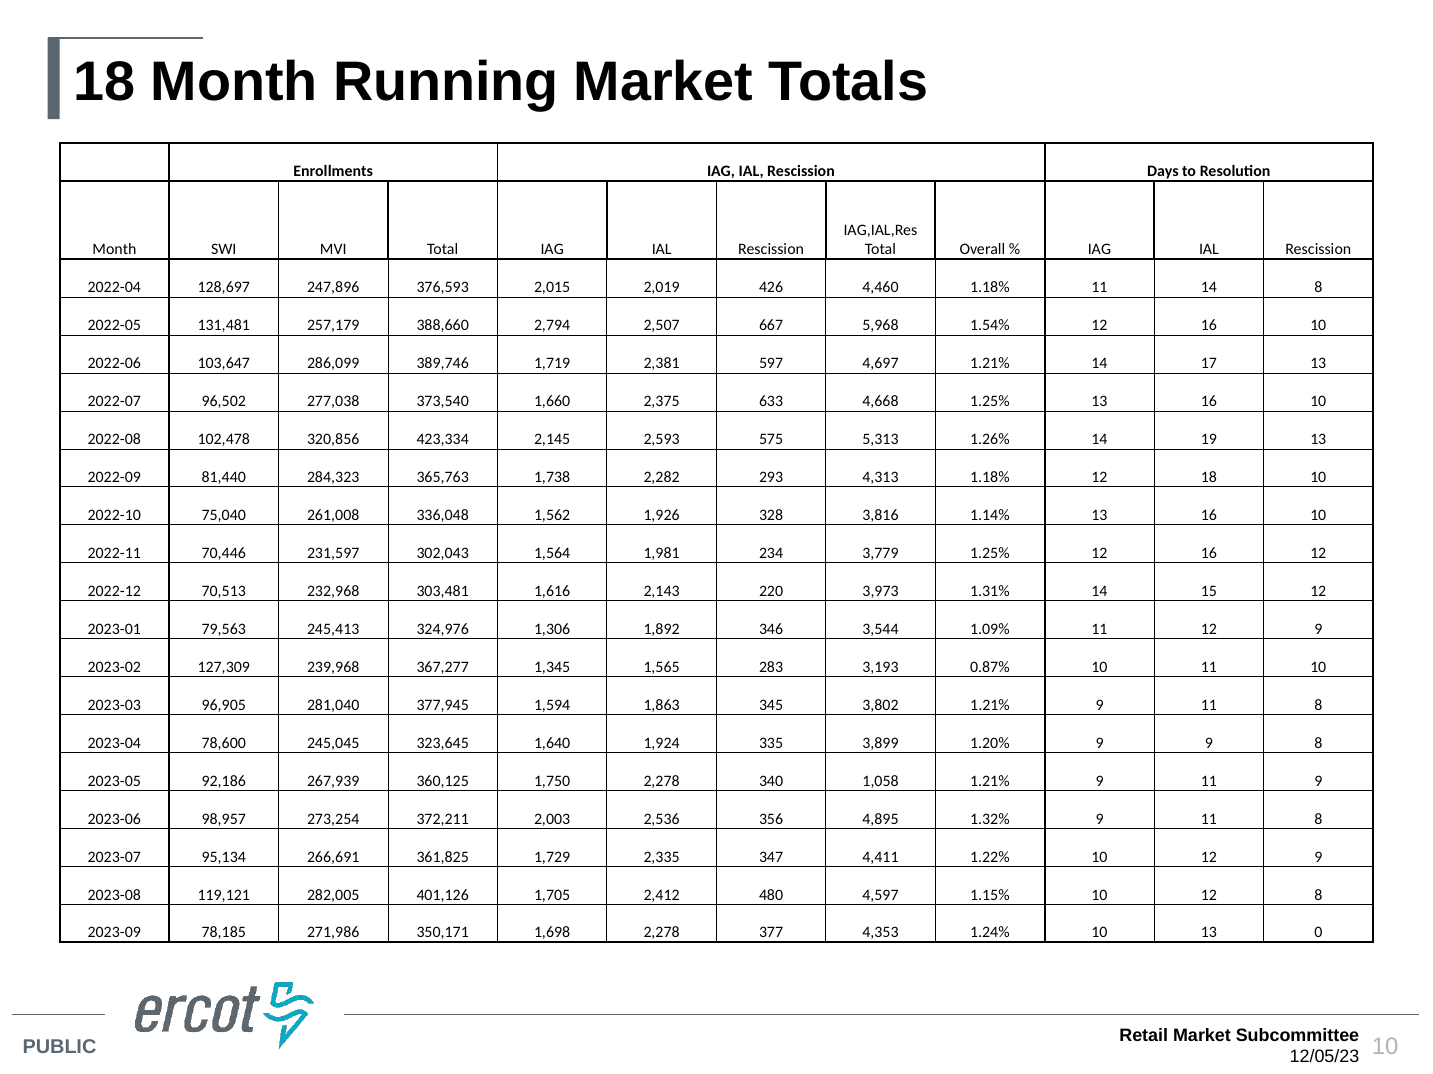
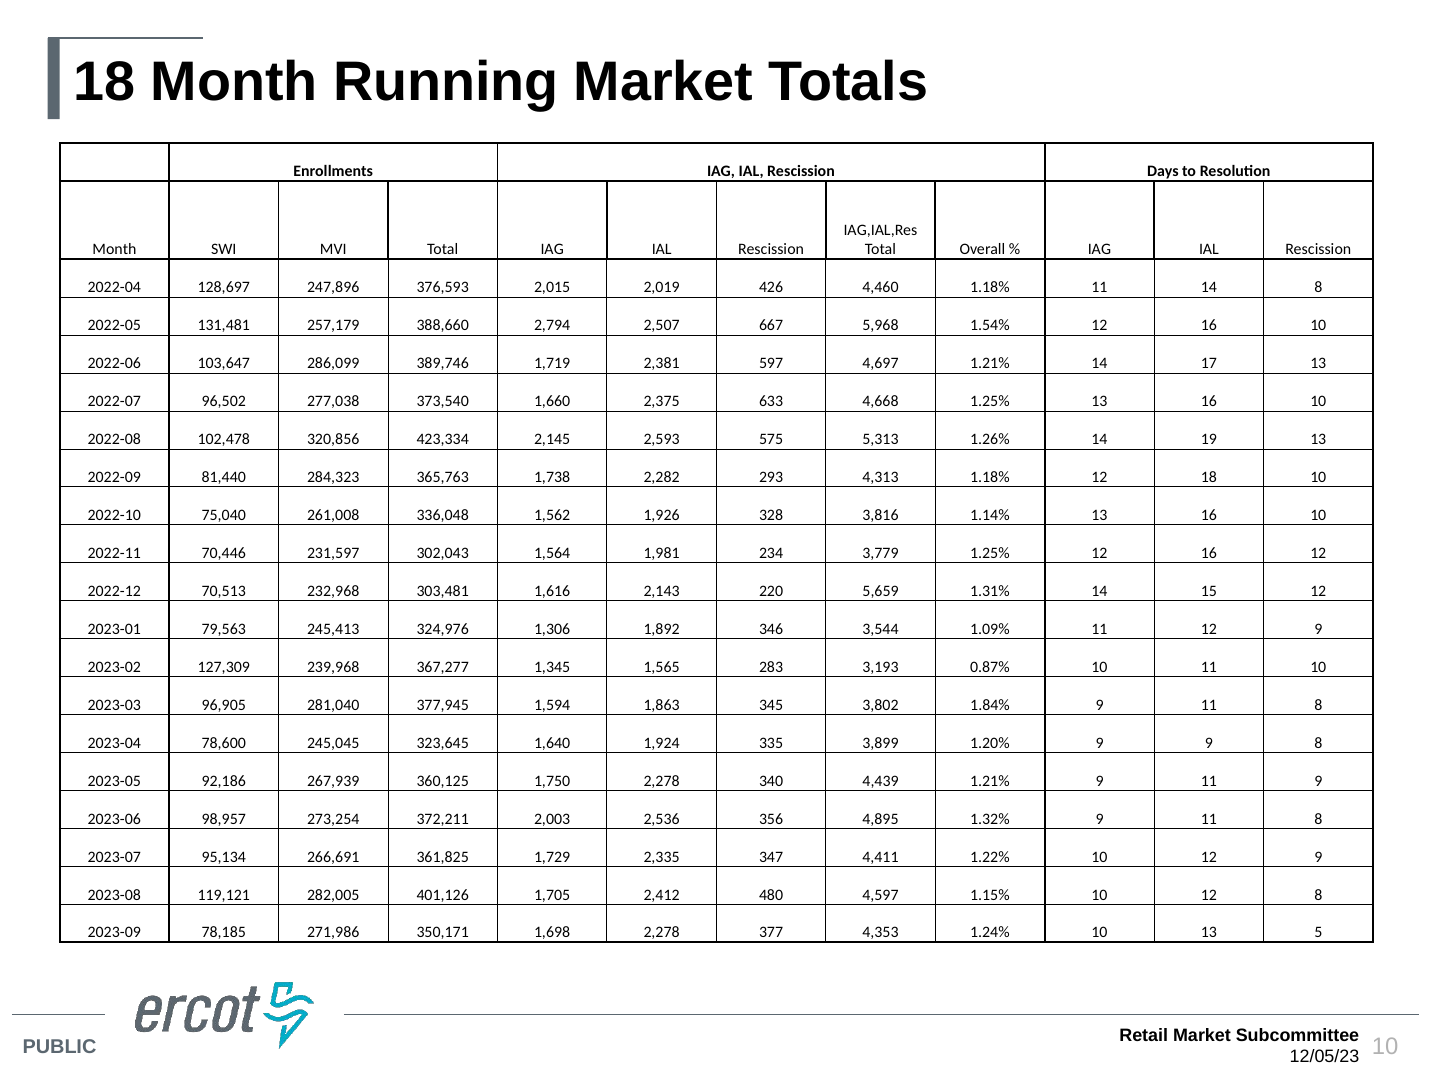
3,973: 3,973 -> 5,659 (881, 592)
3,802 1.21%: 1.21% -> 1.84% (990, 706)
1,058: 1,058 -> 4,439 (881, 781)
0: 0 -> 5 (1318, 933)
